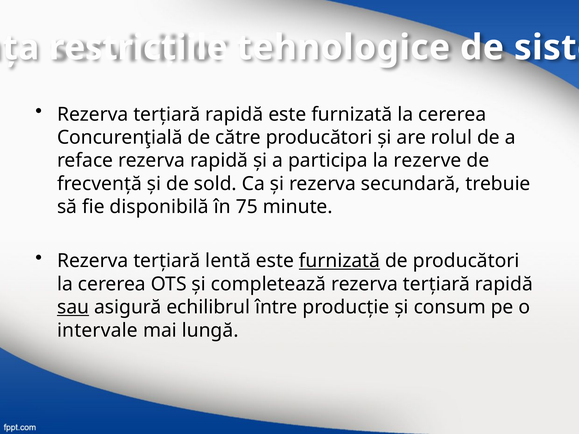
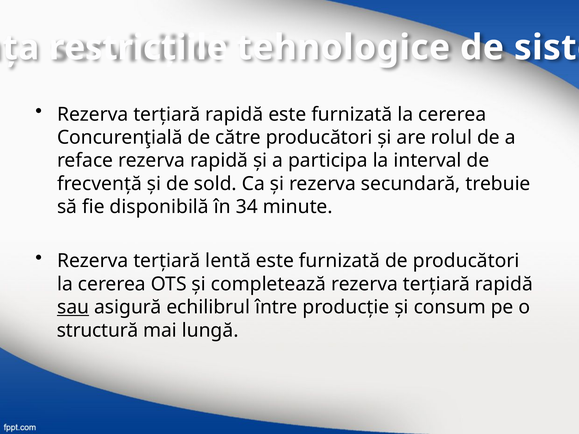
rezerve: rezerve -> interval (428, 161)
75: 75 -> 34 (247, 207)
furnizată underline: present -> none (339, 261)
intervale: intervale -> structură (98, 331)
